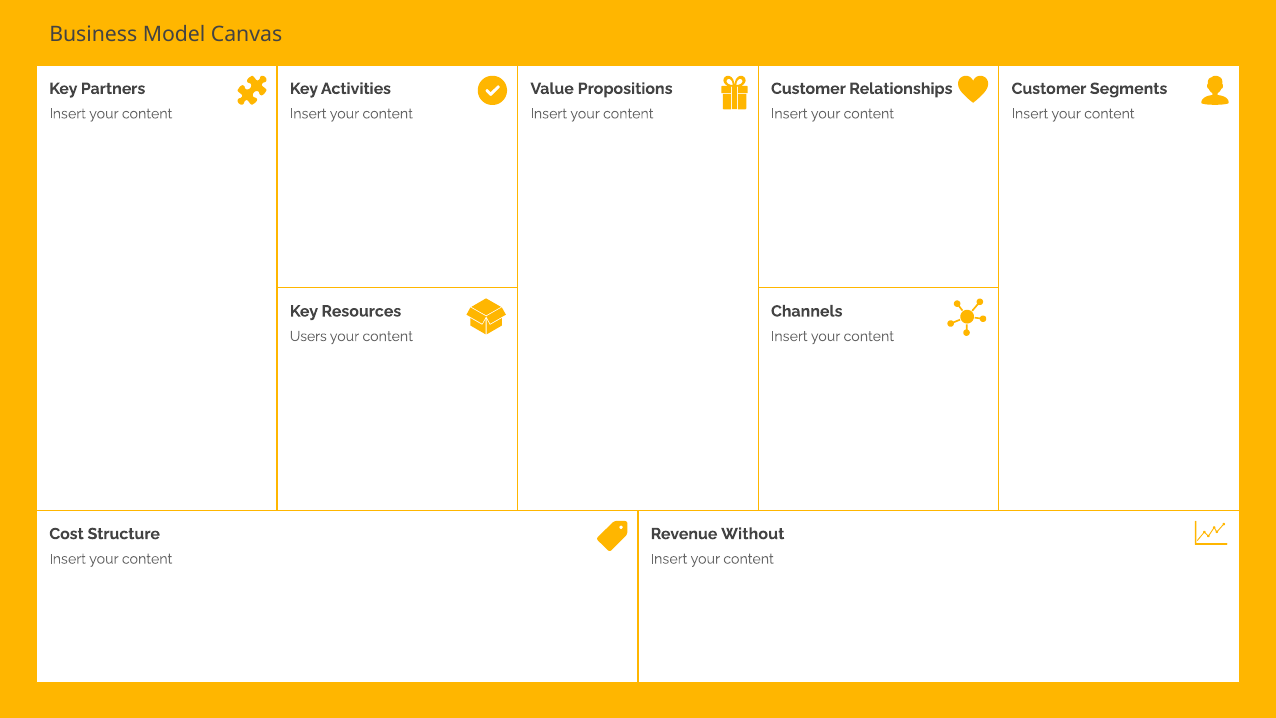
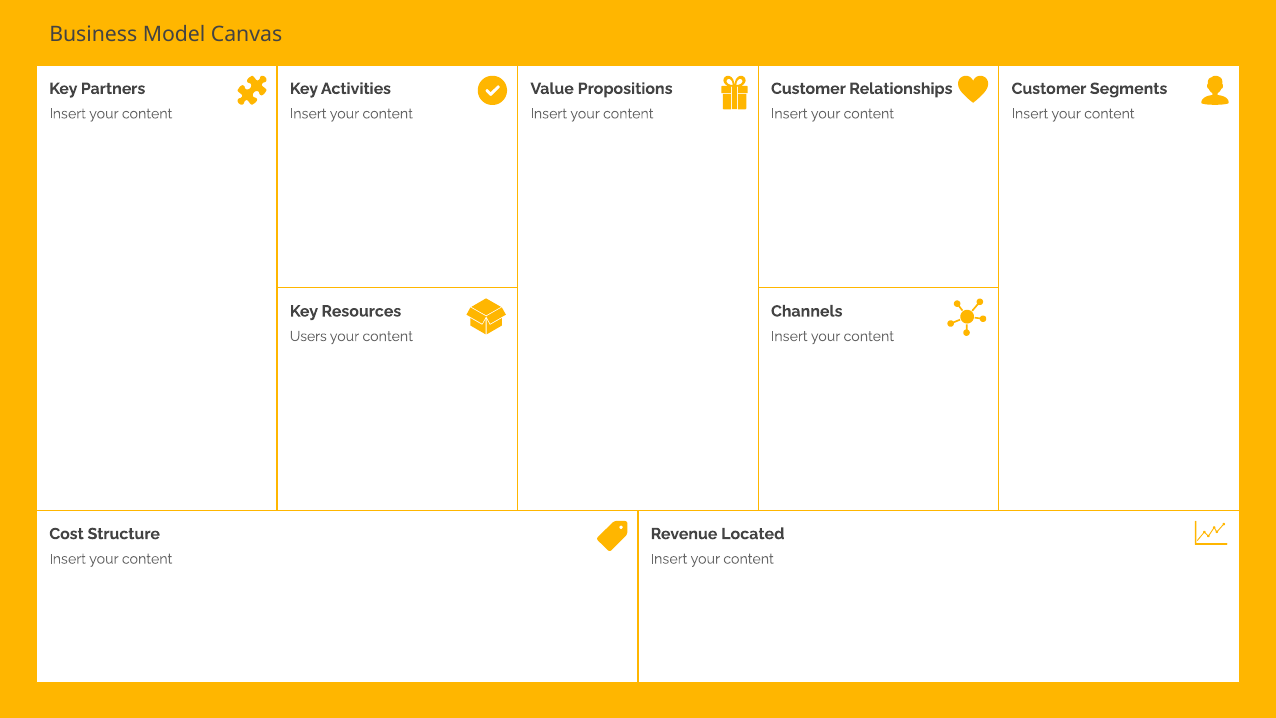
Without: Without -> Located (753, 534)
